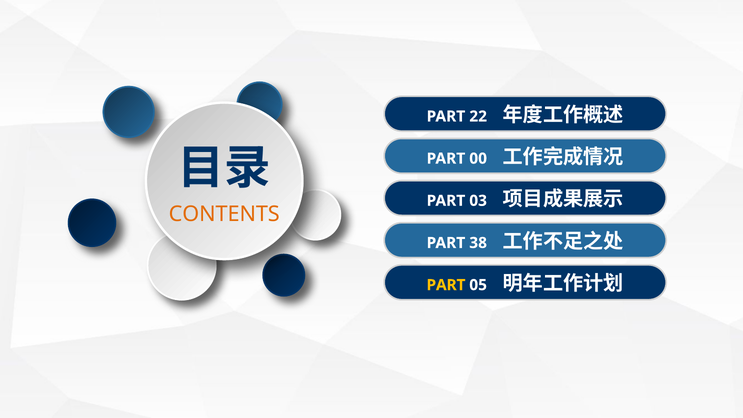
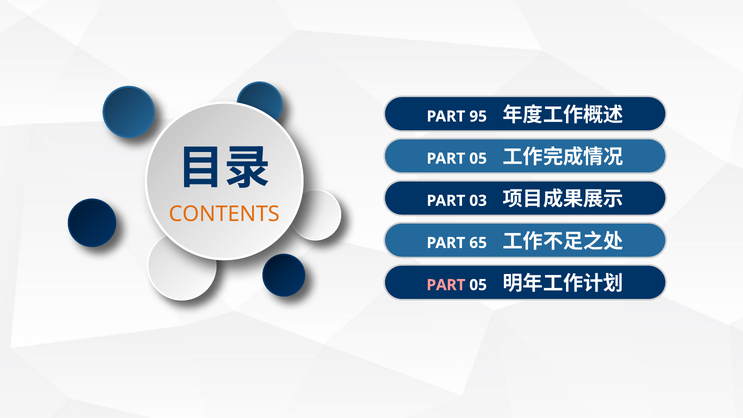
22: 22 -> 95 (478, 116)
00: 00 -> 05 (478, 159)
38: 38 -> 65 (478, 243)
PART colour: yellow -> pink (446, 285)
